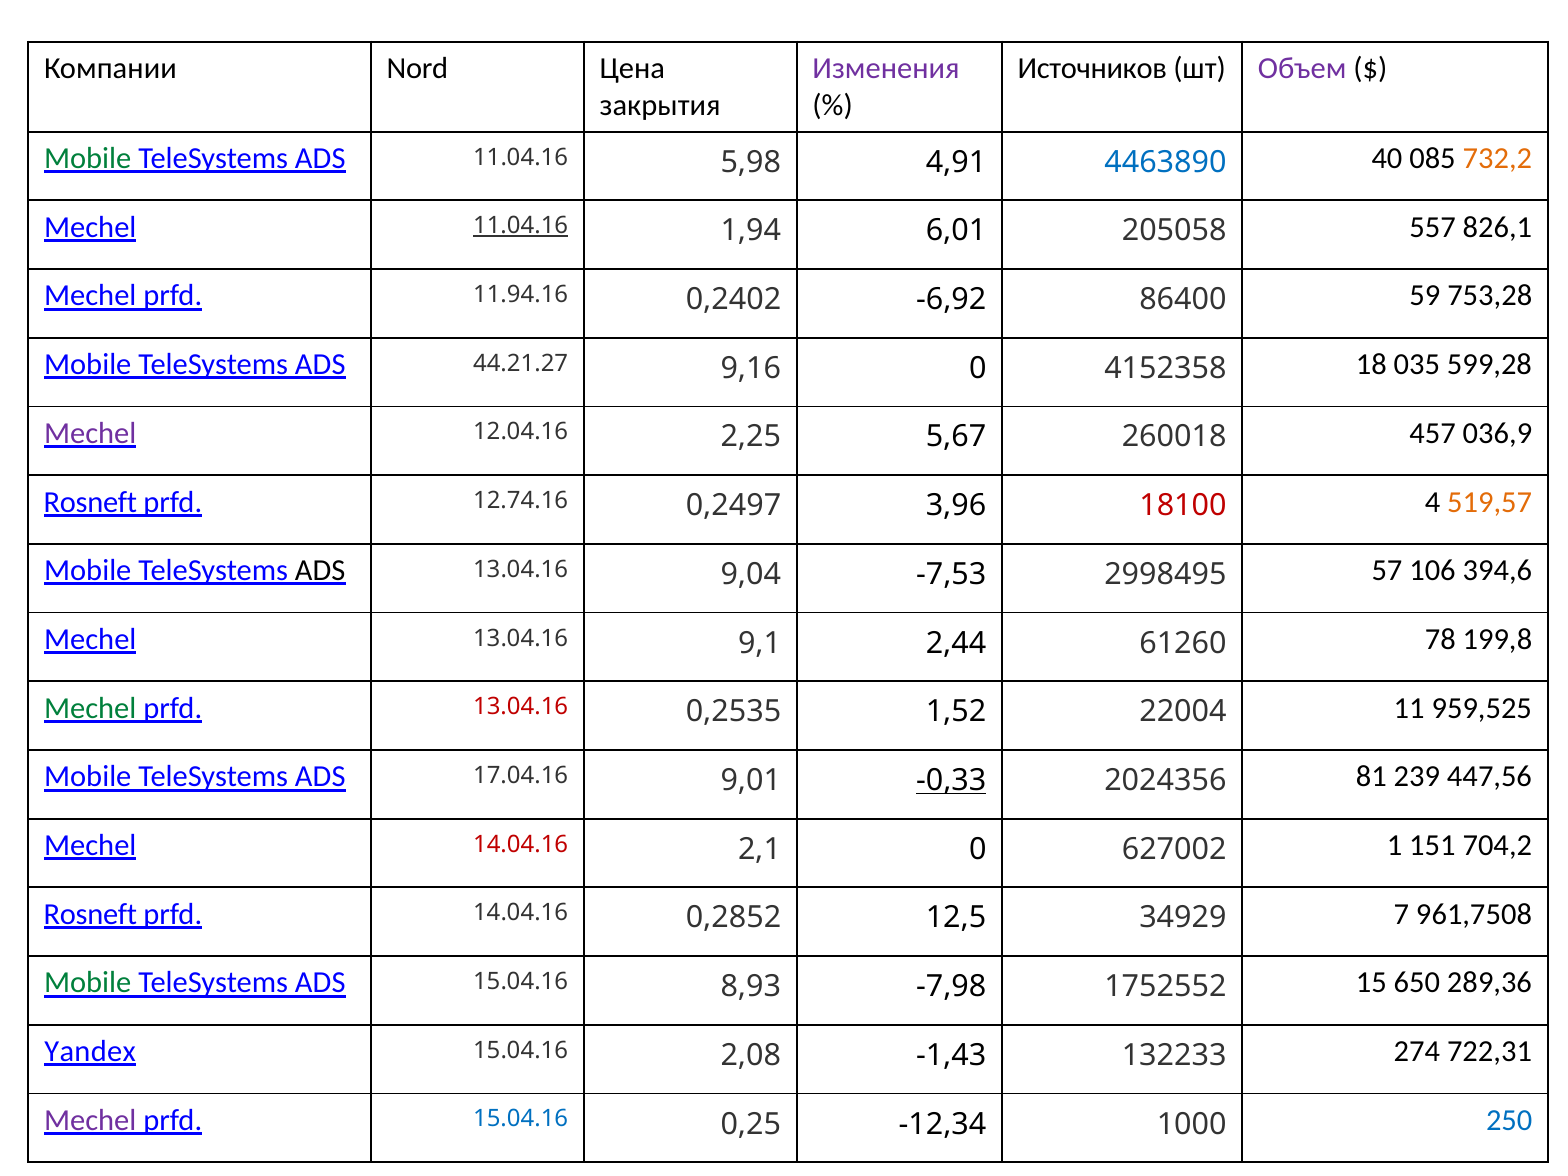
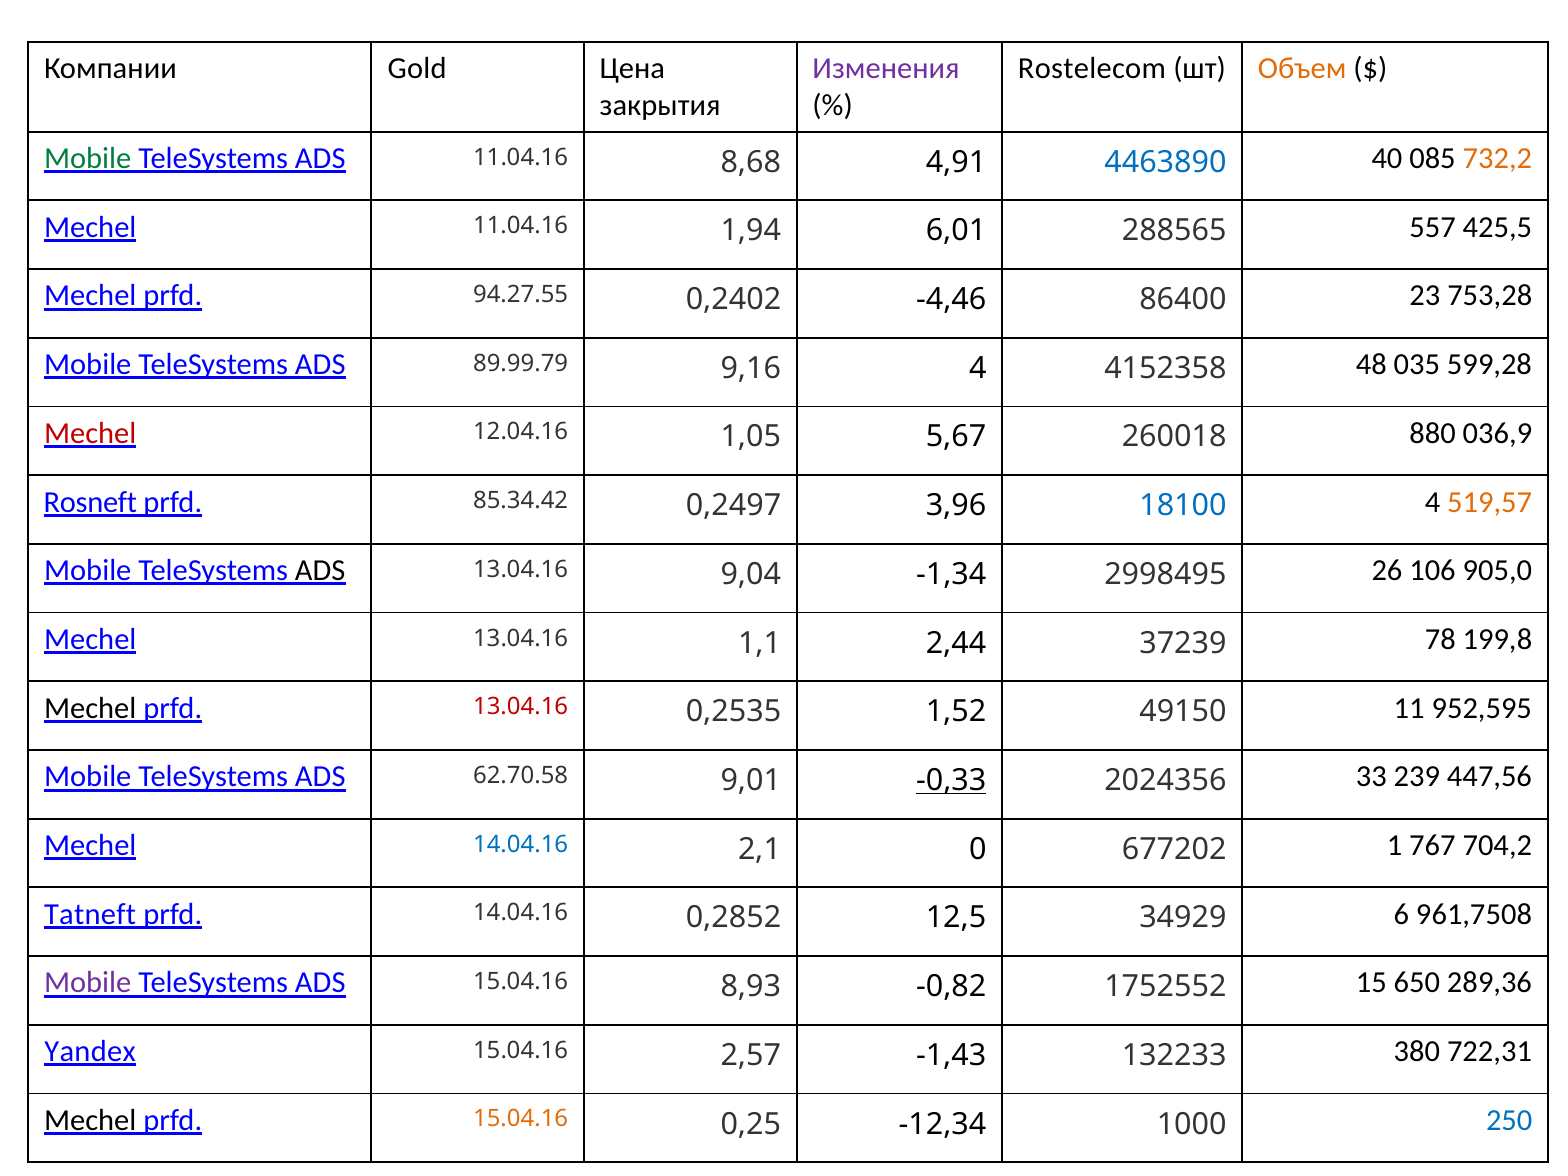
Nord: Nord -> Gold (417, 68)
Источников: Источников -> Rostelecom (1092, 68)
Объем colour: purple -> orange (1302, 68)
5,98: 5,98 -> 8,68 (751, 162)
11.04.16 underline: present -> none (521, 226)
205058: 205058 -> 288565 (1174, 231)
826,1: 826,1 -> 425,5 (1497, 227)
11.94.16: 11.94.16 -> 94.27.55 (521, 295)
-6,92: -6,92 -> -4,46 (951, 299)
59: 59 -> 23 (1425, 296)
44.21.27: 44.21.27 -> 89.99.79 (521, 363)
9,16 0: 0 -> 4 (978, 368)
18: 18 -> 48 (1371, 365)
Mechel colour: purple -> red (90, 433)
2,25: 2,25 -> 1,05 (751, 437)
457: 457 -> 880 (1433, 433)
12.74.16: 12.74.16 -> 85.34.42 (521, 501)
18100 colour: red -> blue (1183, 506)
-7,53: -7,53 -> -1,34 (951, 574)
57: 57 -> 26 (1387, 571)
394,6: 394,6 -> 905,0 (1497, 571)
9,1: 9,1 -> 1,1 (760, 643)
61260: 61260 -> 37239 (1183, 643)
Mechel colour: green -> black (90, 708)
22004: 22004 -> 49150 (1183, 712)
959,525: 959,525 -> 952,595 (1482, 708)
17.04.16: 17.04.16 -> 62.70.58 (521, 776)
81: 81 -> 33 (1371, 777)
14.04.16 colour: red -> blue (521, 844)
627002: 627002 -> 677202 (1174, 849)
151: 151 -> 767 (1432, 845)
Rosneft: Rosneft -> Tatneft (90, 914)
7: 7 -> 6 (1401, 914)
Mobile colour: green -> purple (88, 983)
-7,98: -7,98 -> -0,82 (951, 987)
2,08: 2,08 -> 2,57 (751, 1055)
274: 274 -> 380 (1417, 1052)
Mechel colour: purple -> black (90, 1120)
15.04.16 colour: blue -> orange (521, 1119)
